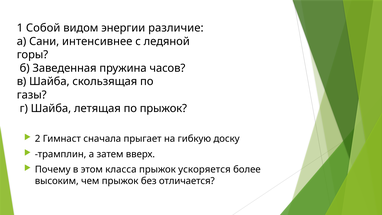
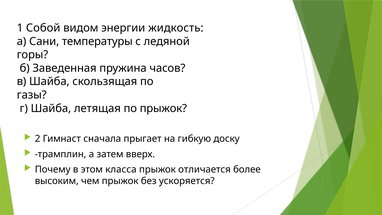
различие: различие -> жидкость (176, 28)
интенсивнее: интенсивнее -> температуры (97, 41)
ускоряется: ускоряется -> отличается (204, 169)
отличается: отличается -> ускоряется (187, 181)
